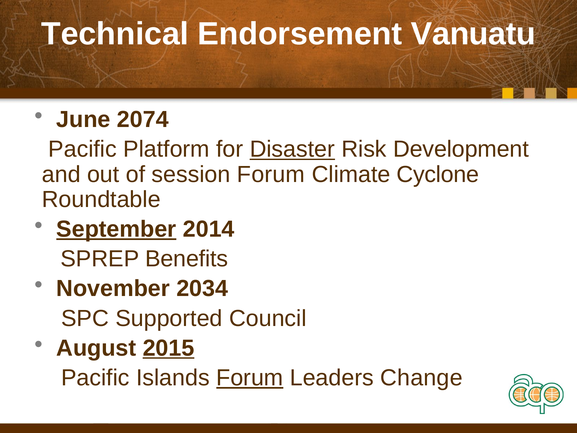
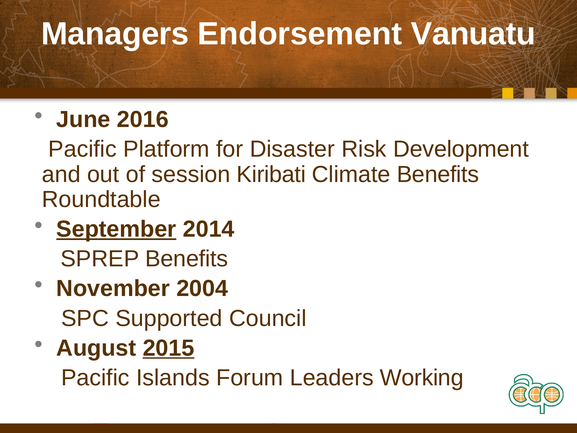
Technical: Technical -> Managers (115, 34)
2074: 2074 -> 2016 (143, 119)
Disaster underline: present -> none (292, 149)
session Forum: Forum -> Kiribati (271, 174)
Climate Cyclone: Cyclone -> Benefits (438, 174)
2034: 2034 -> 2004 (202, 288)
Forum underline: present -> none (250, 378)
Change: Change -> Working (422, 378)
